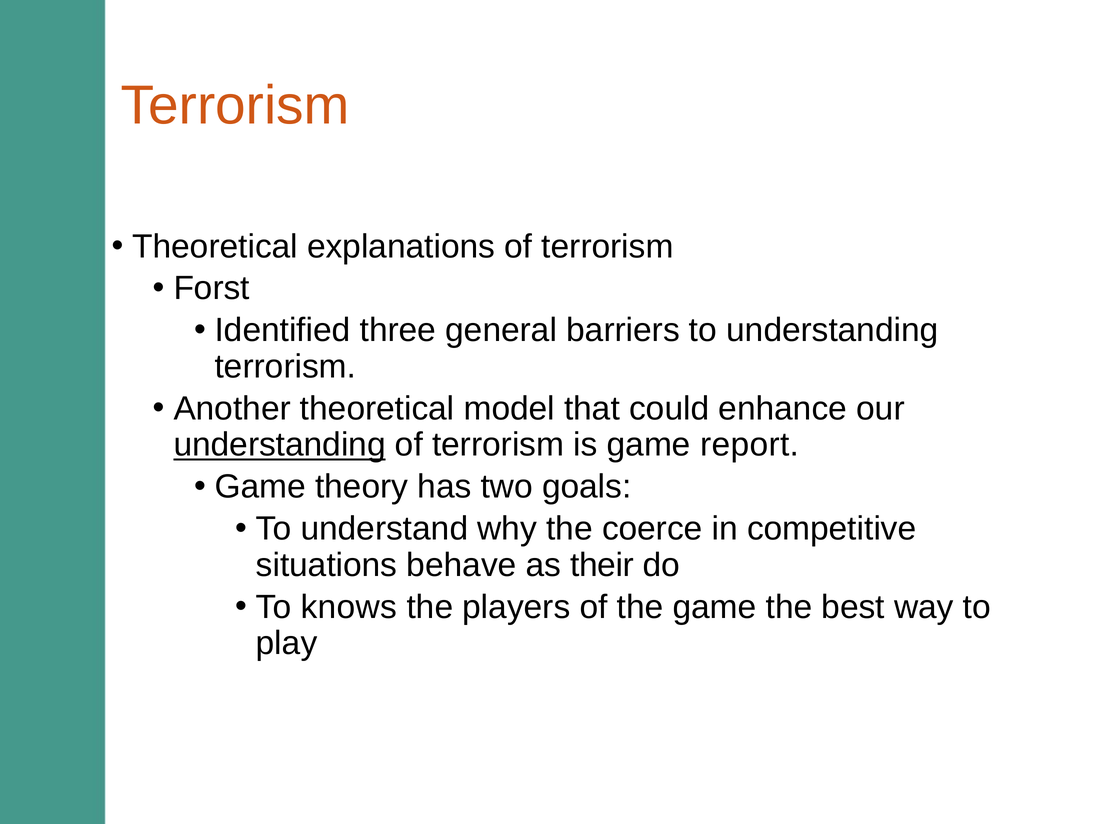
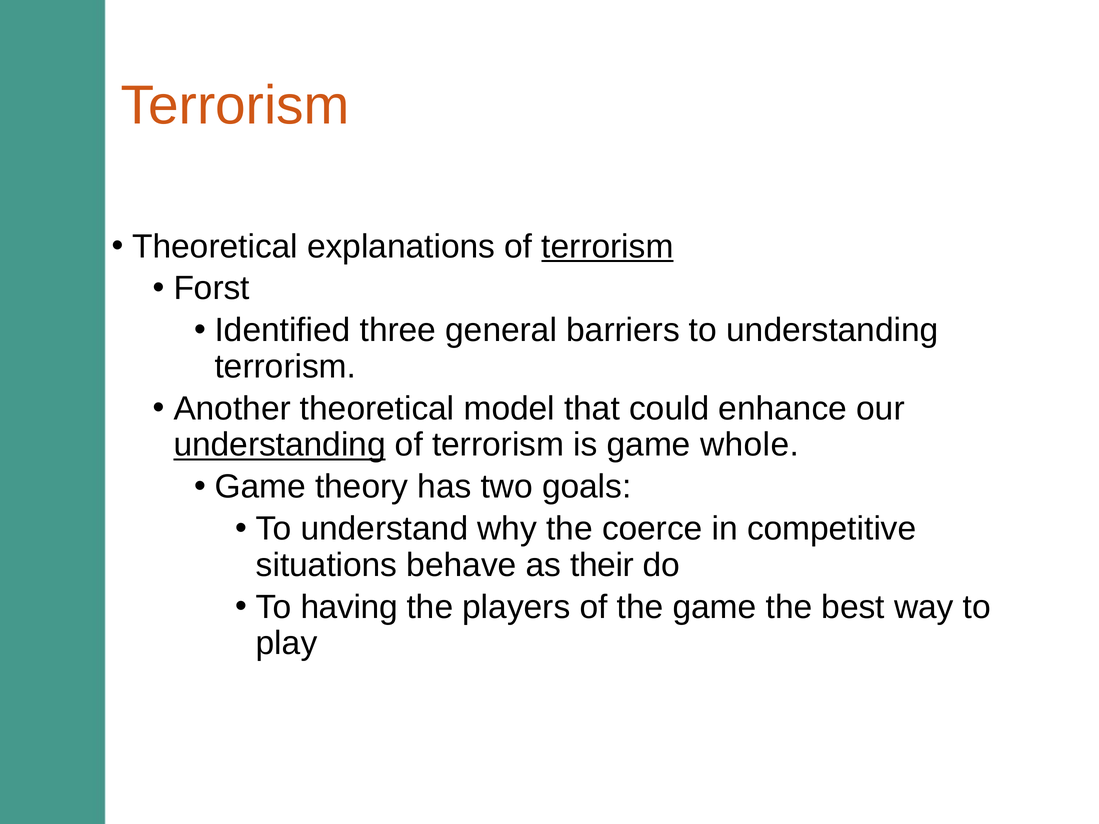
terrorism underline: none -> present (608, 247)
report: report -> whole (750, 445)
knows: knows -> having (349, 607)
